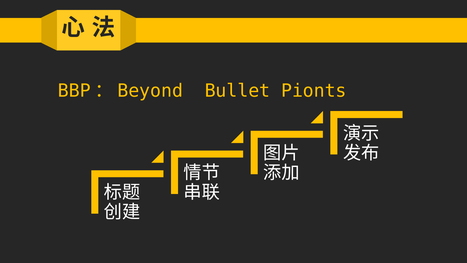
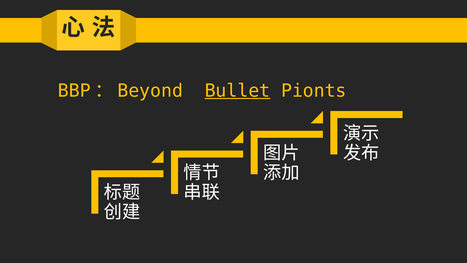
Bullet underline: none -> present (237, 91)
